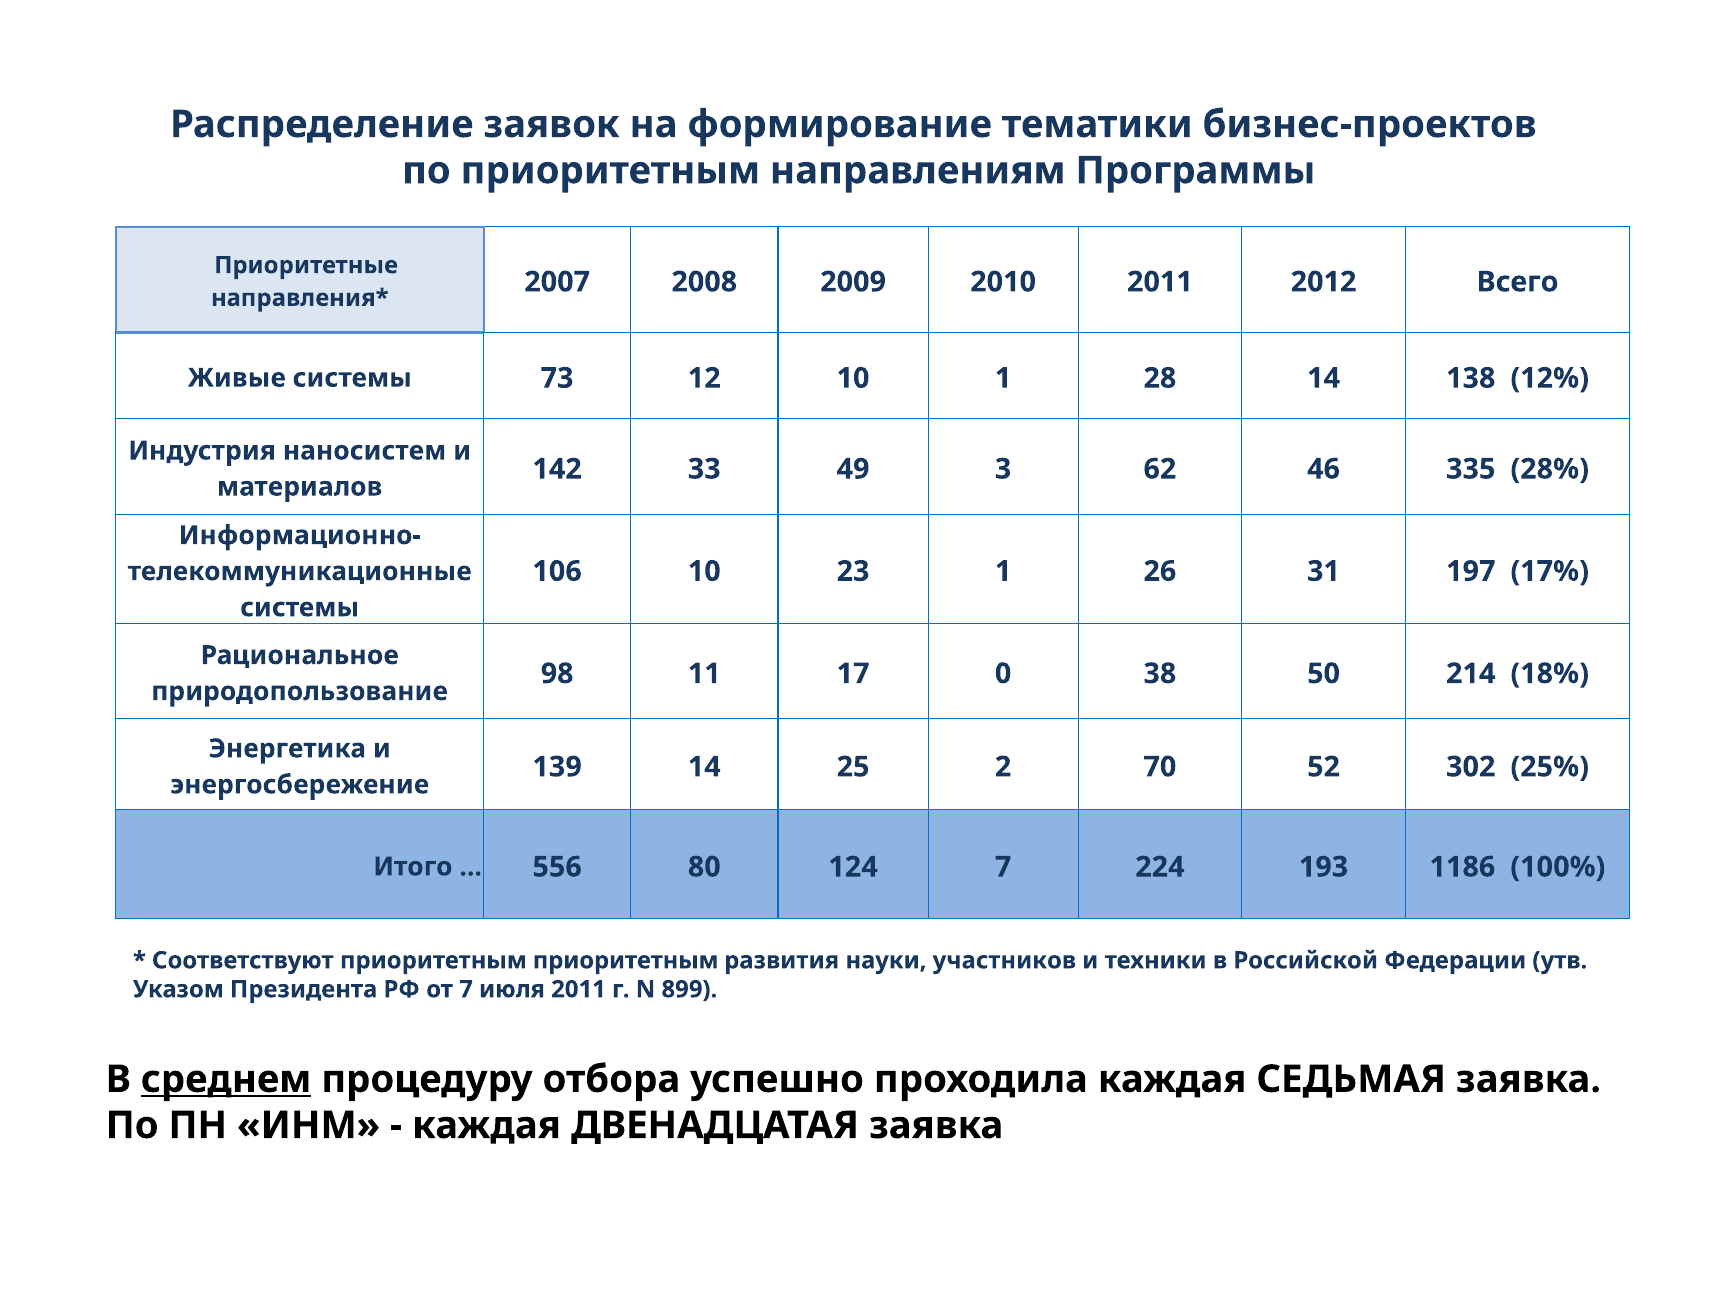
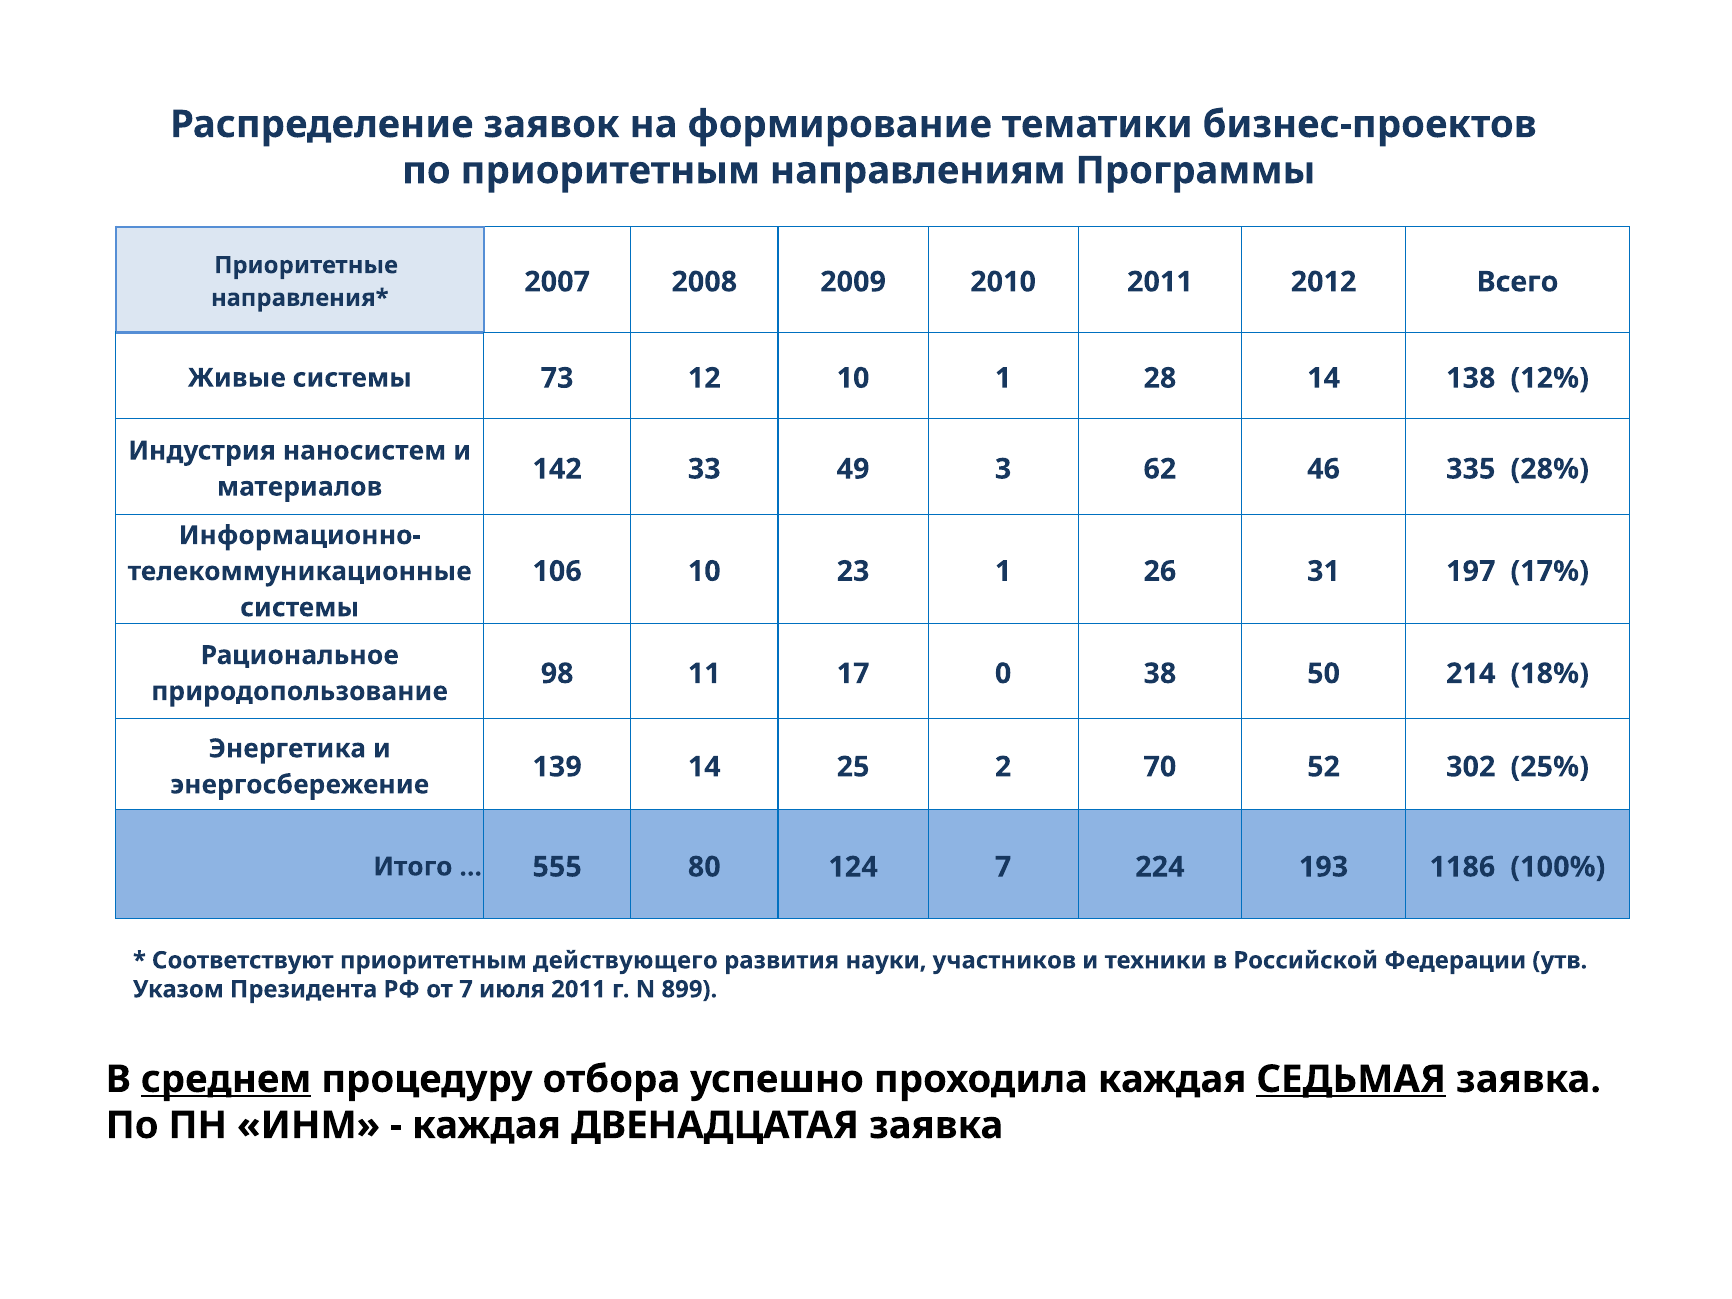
556: 556 -> 555 (557, 867)
приоритетным приоритетным: приоритетным -> действующего (625, 960)
СЕДЬМАЯ underline: none -> present (1351, 1079)
